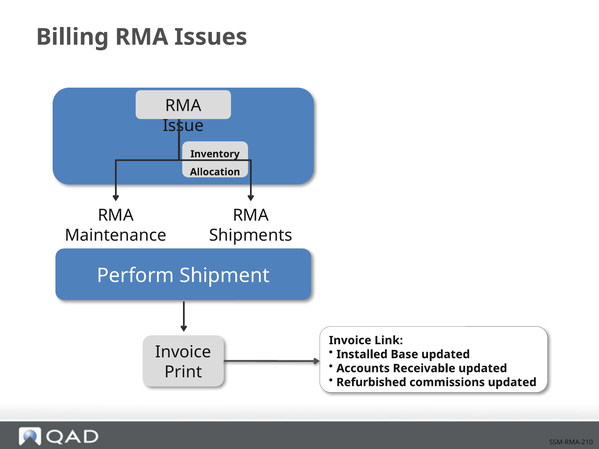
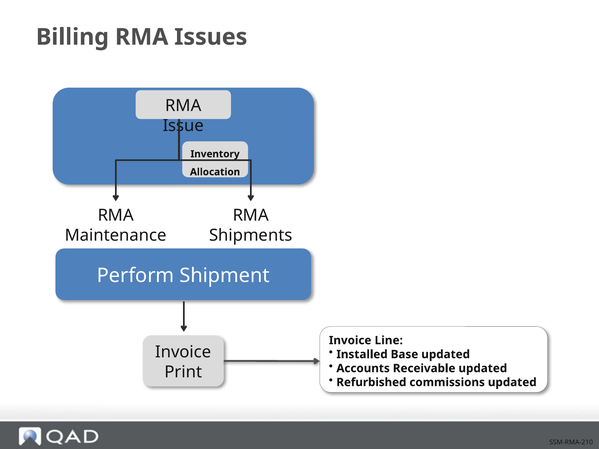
Link: Link -> Line (389, 341)
